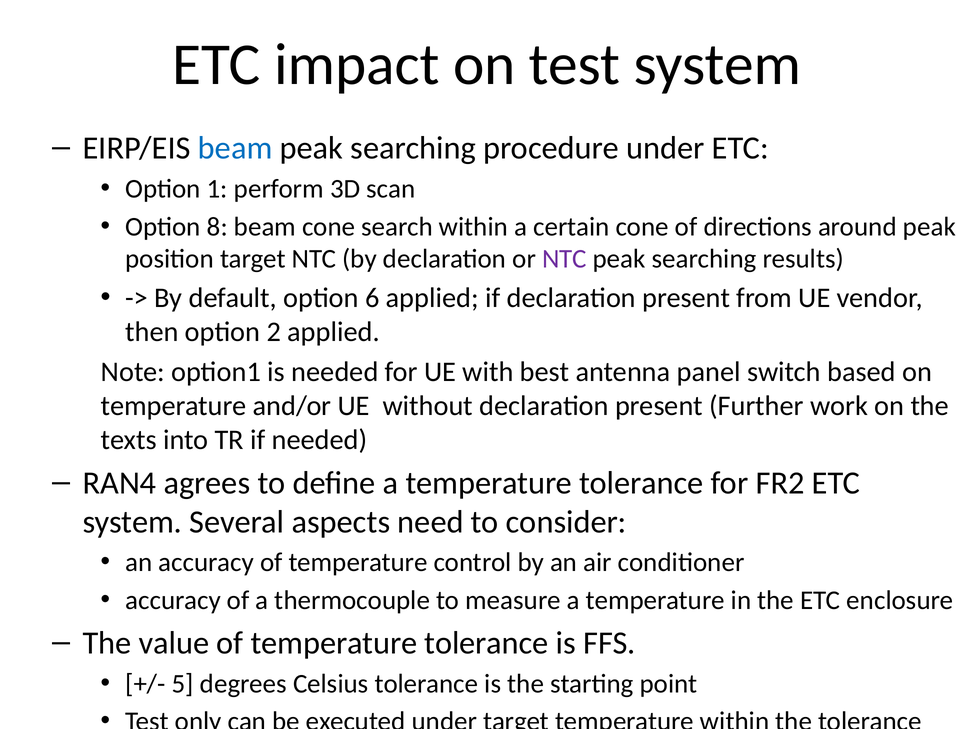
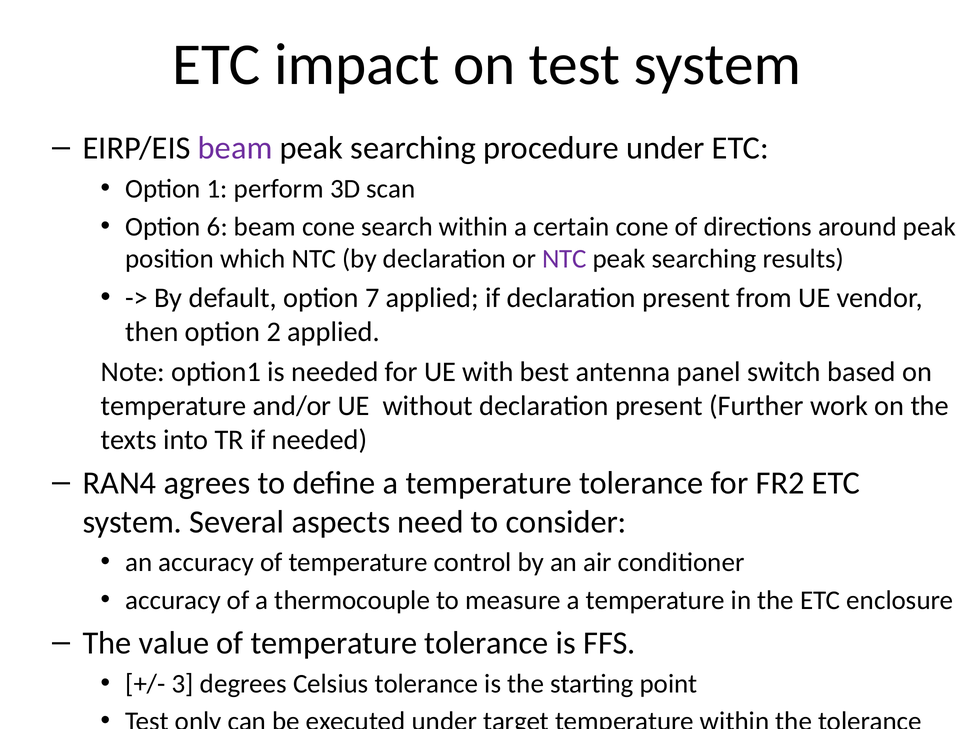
beam colour: blue -> purple (235, 148)
8: 8 -> 6 (217, 227)
position target: target -> which (253, 259)
6: 6 -> 7 (372, 298)
5: 5 -> 3 (183, 684)
